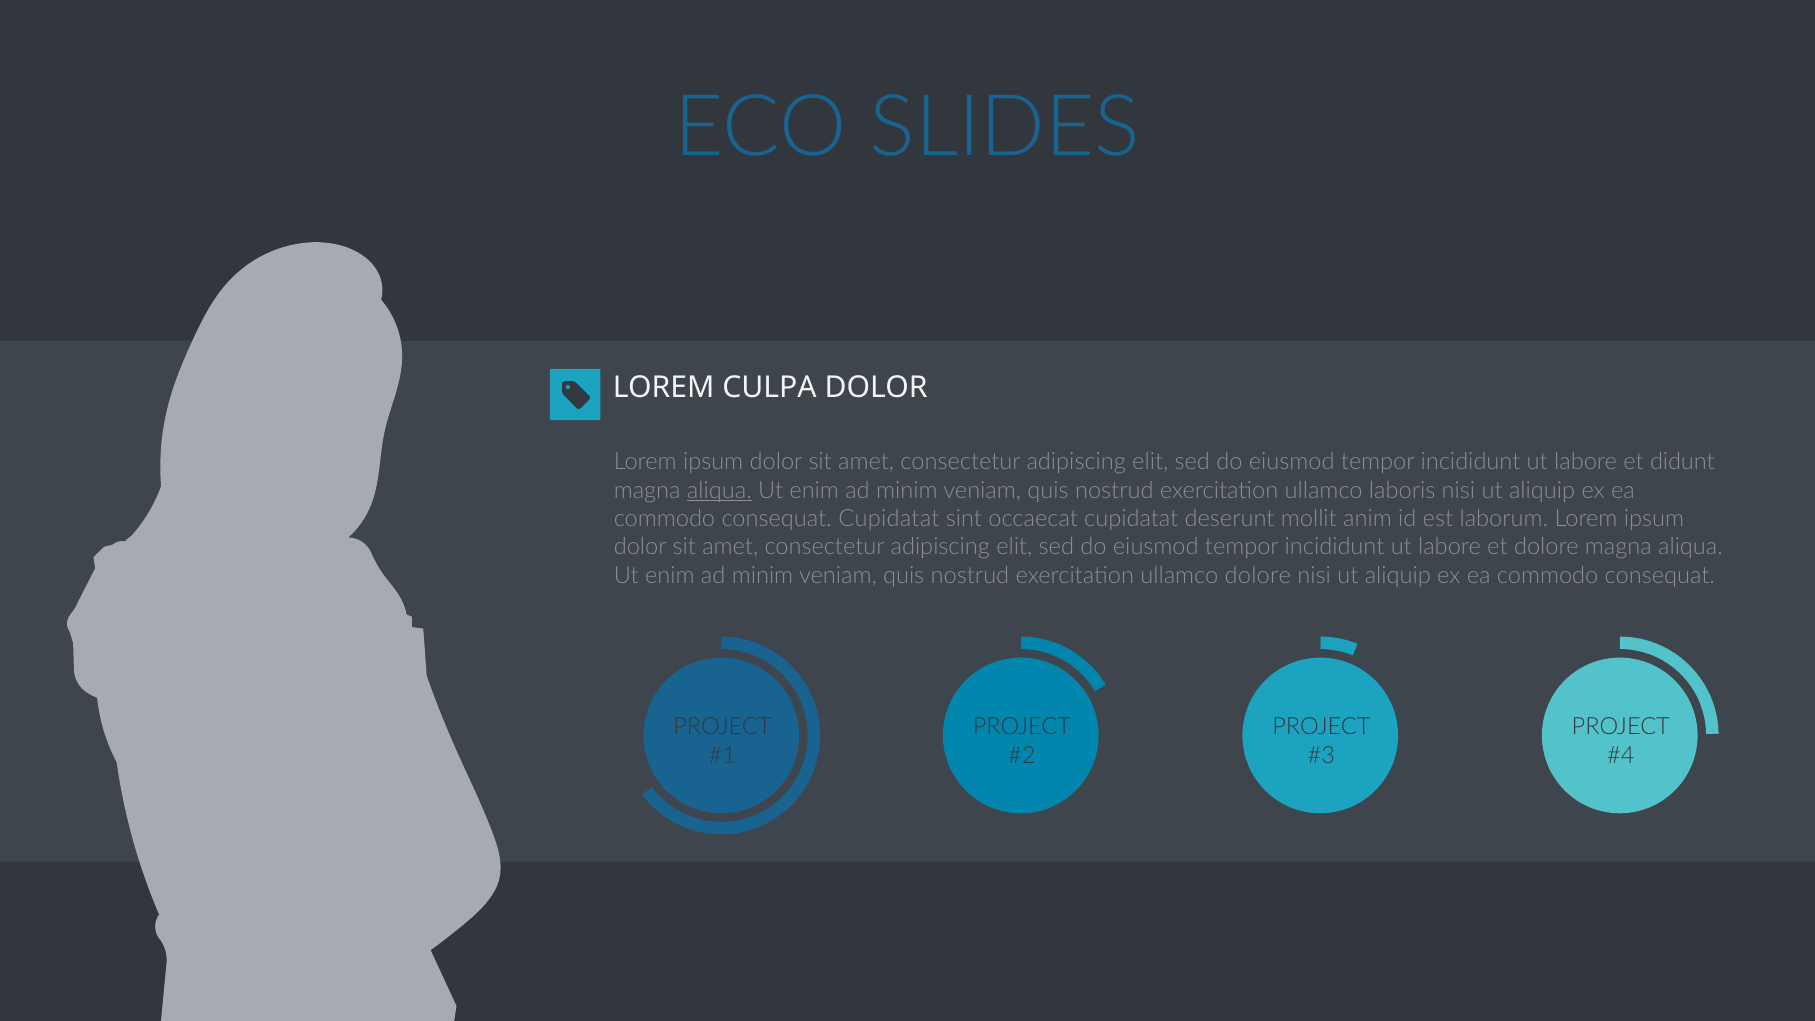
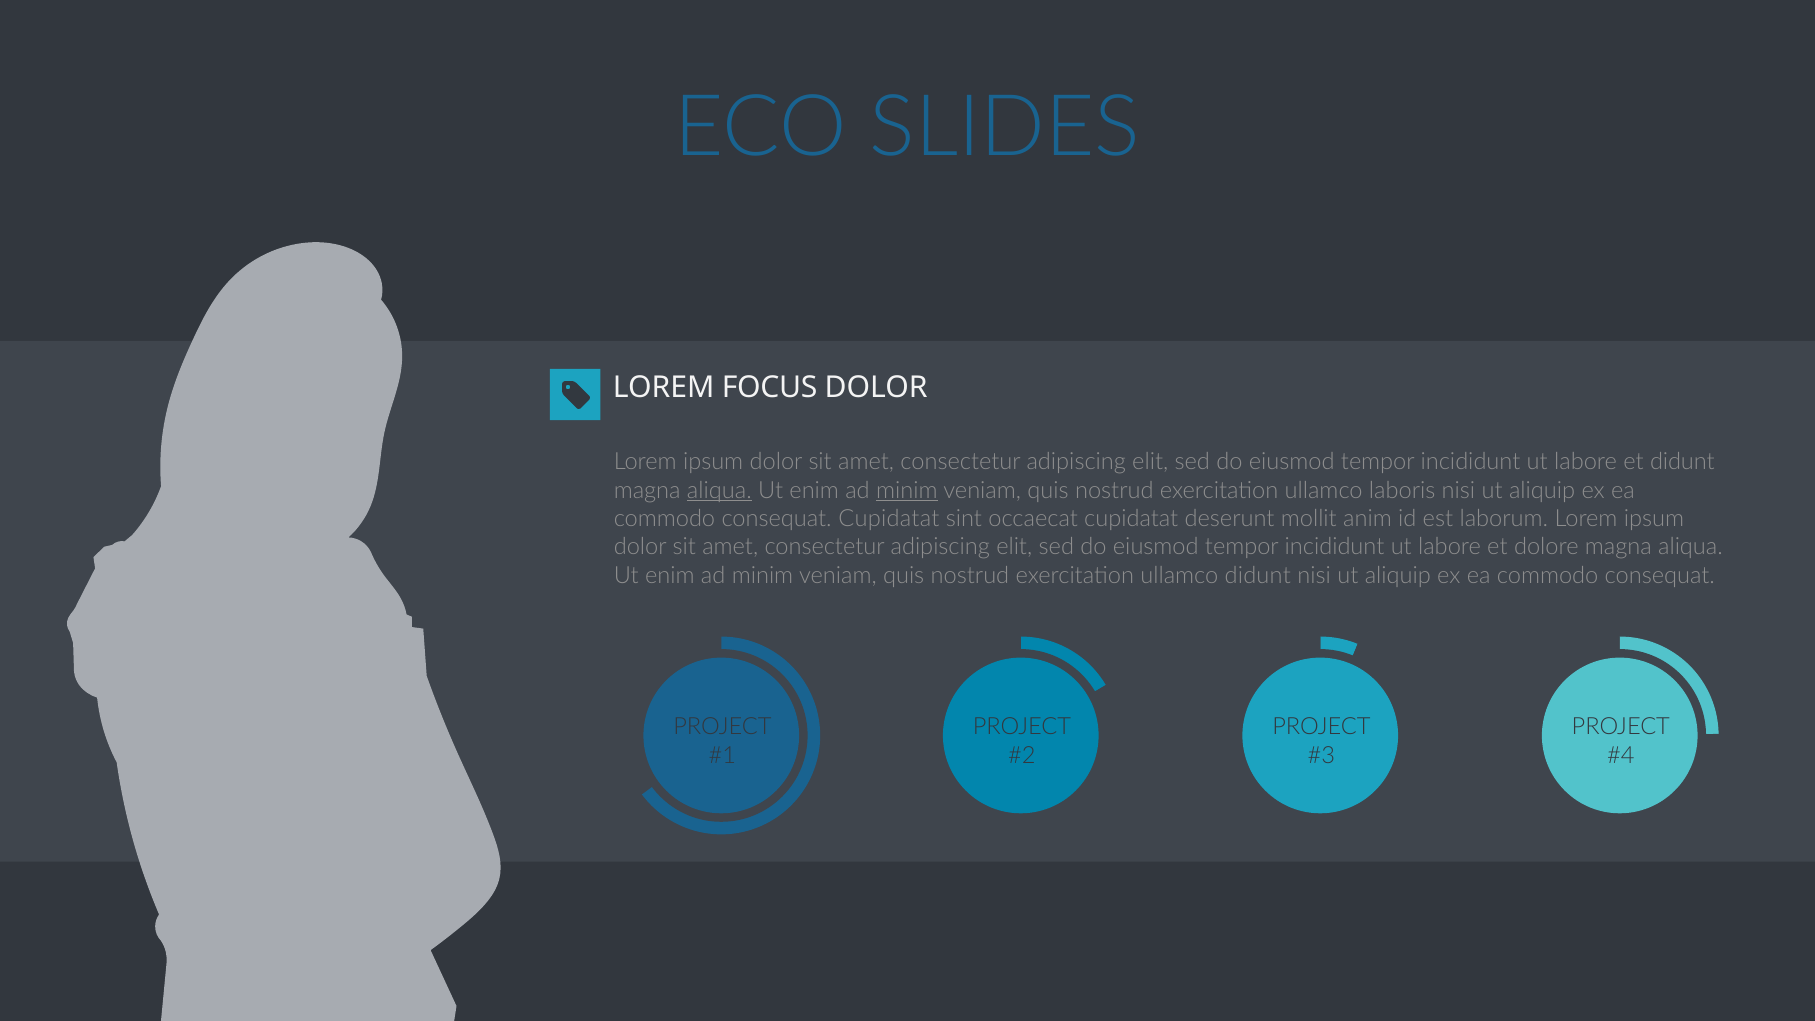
CULPA: CULPA -> FOCUS (770, 387)
minim underline: none -> present (907, 490)
ullamco dolore: dolore -> didunt (1258, 575)
